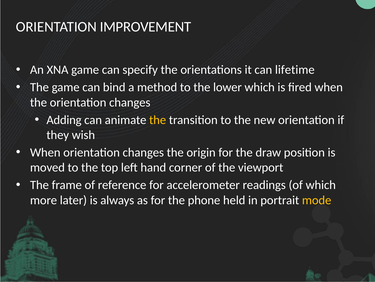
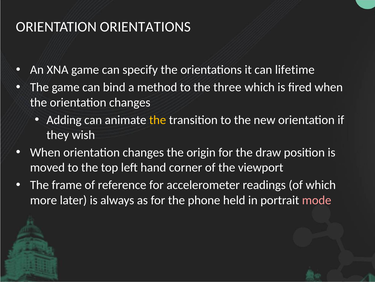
ORIENTATION IMPROVEMENT: IMPROVEMENT -> ORIENTATIONS (145, 27)
lower: lower -> three (227, 87)
mode colour: yellow -> pink (317, 200)
